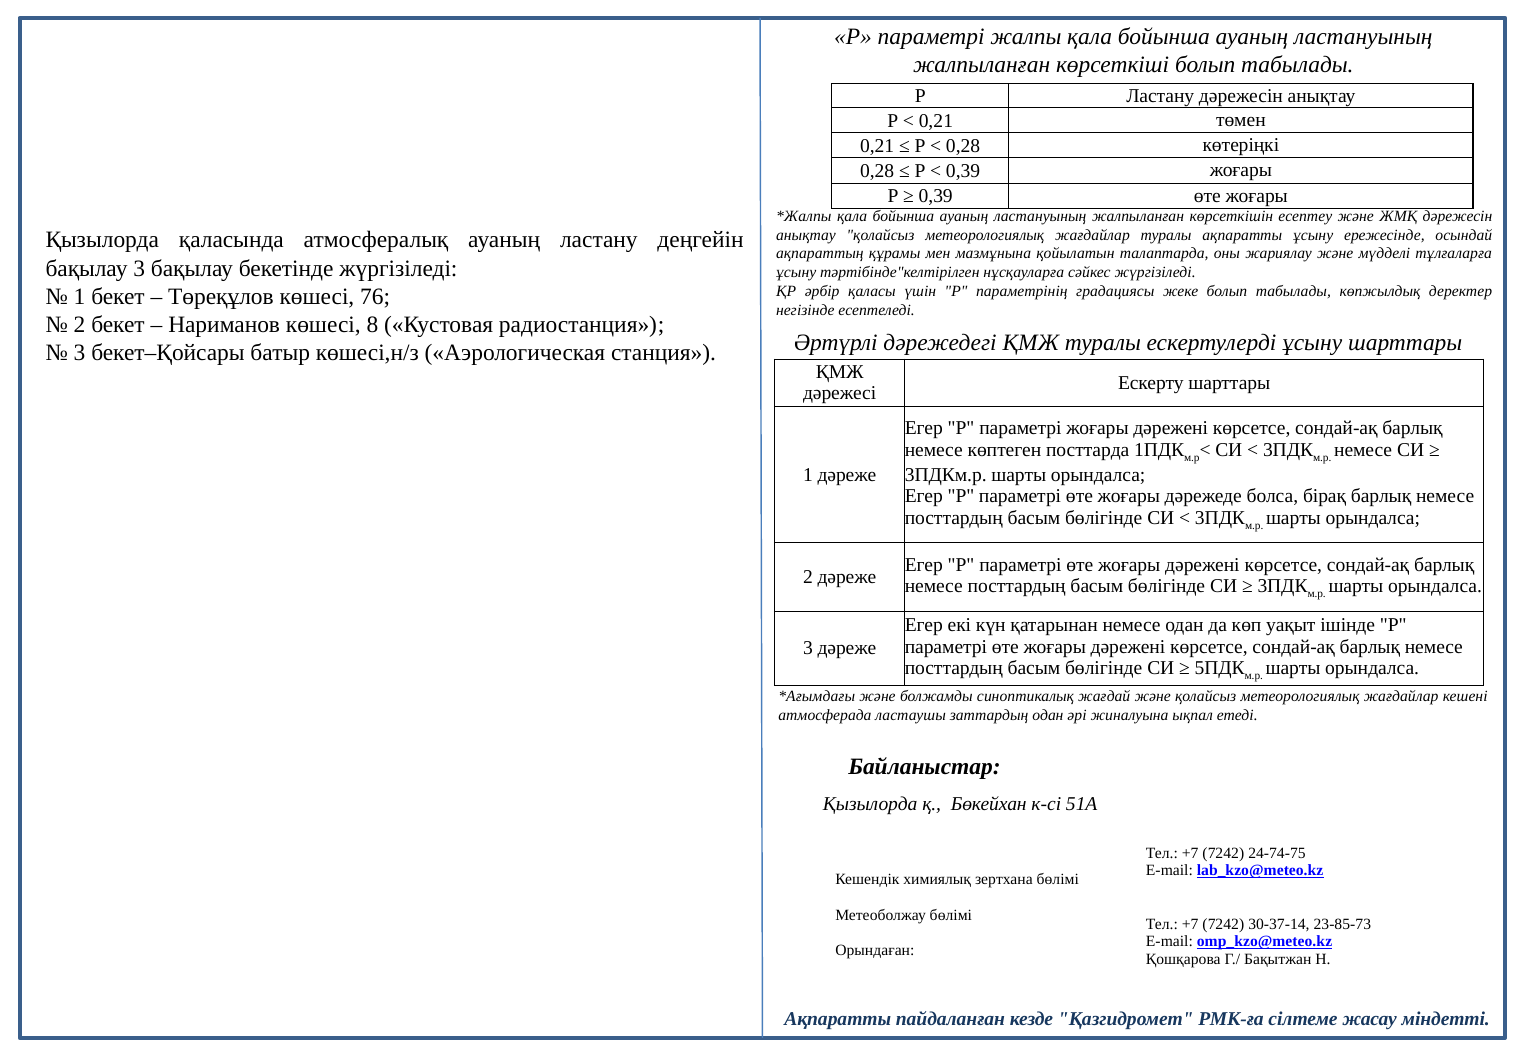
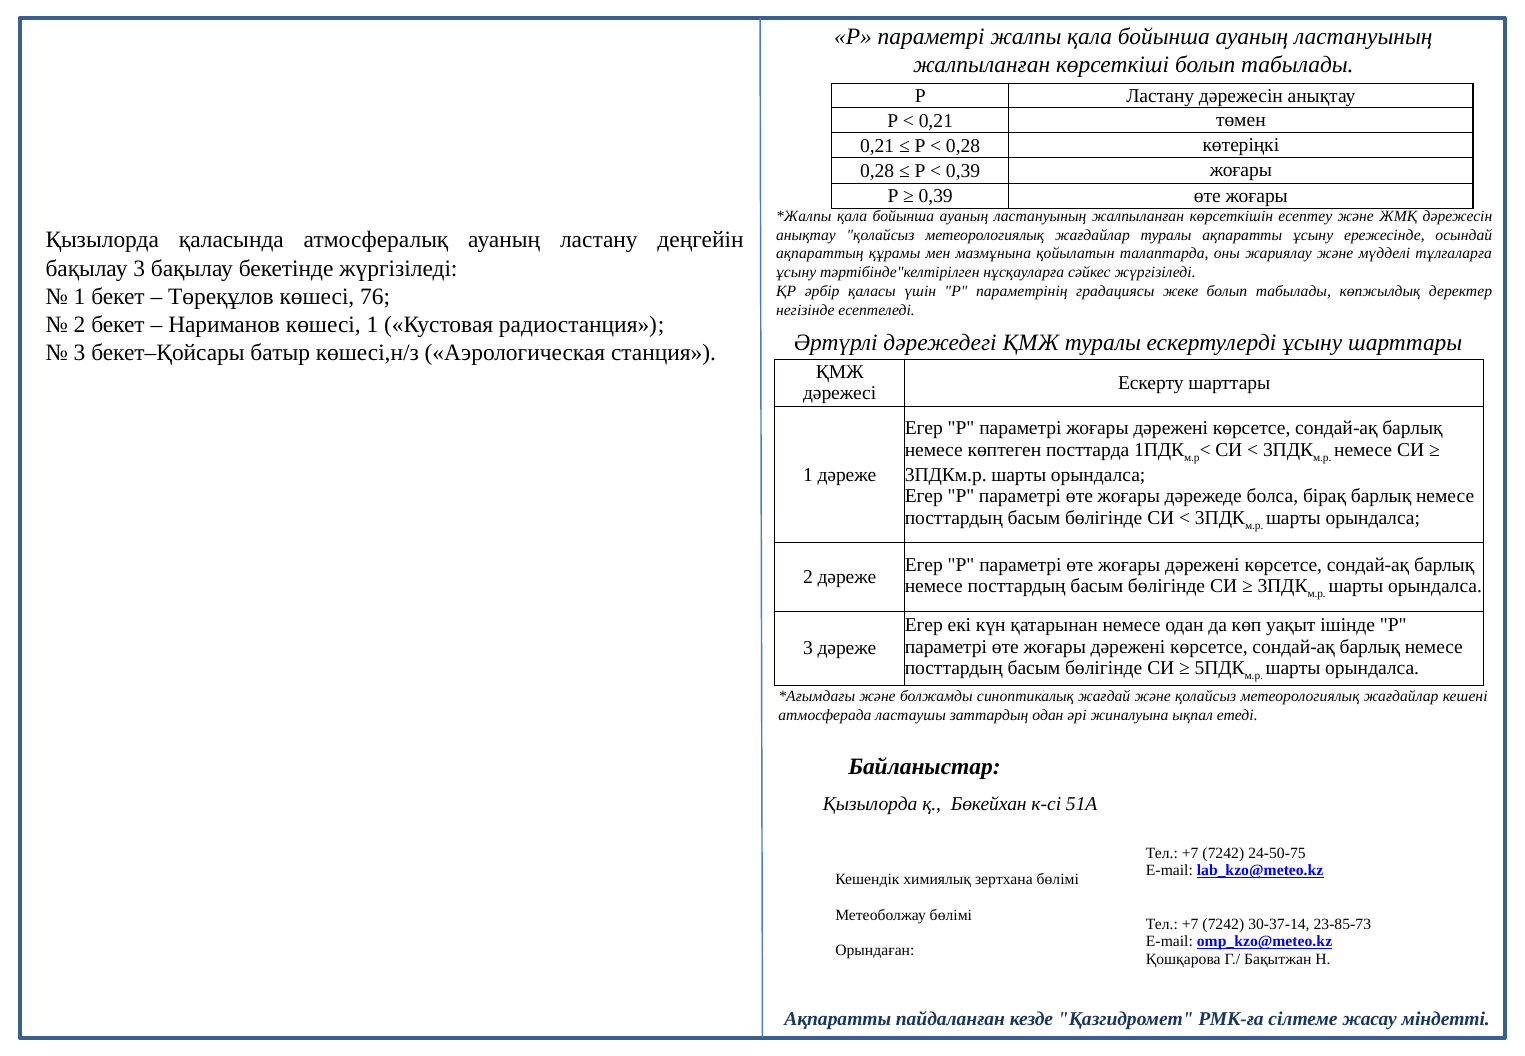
көшесі 8: 8 -> 1 (372, 325)
24-74-75: 24-74-75 -> 24-50-75 (1277, 853)
